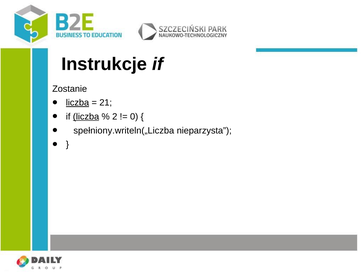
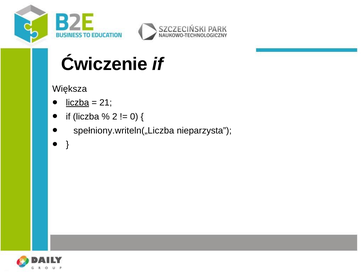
Instrukcje: Instrukcje -> Ćwiczenie (104, 64)
Zostanie: Zostanie -> Większa (70, 89)
liczba underline: present -> none (86, 117)
